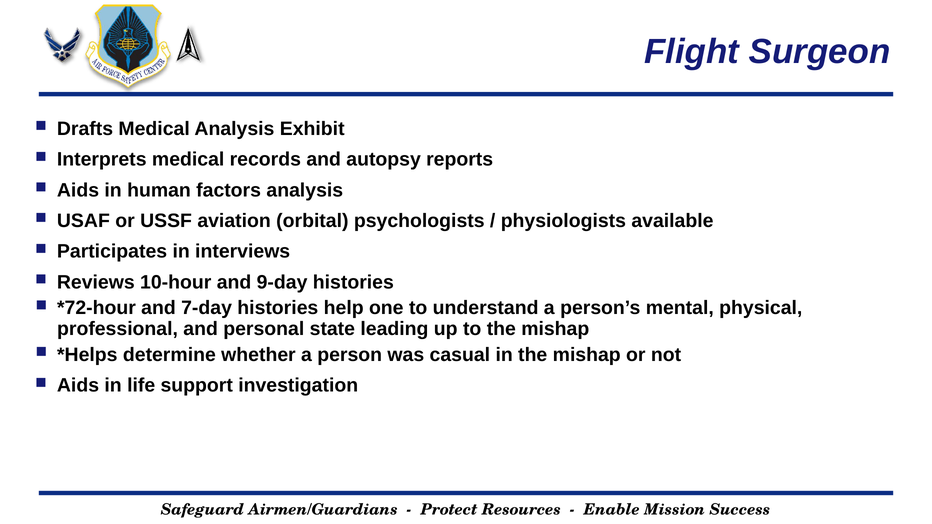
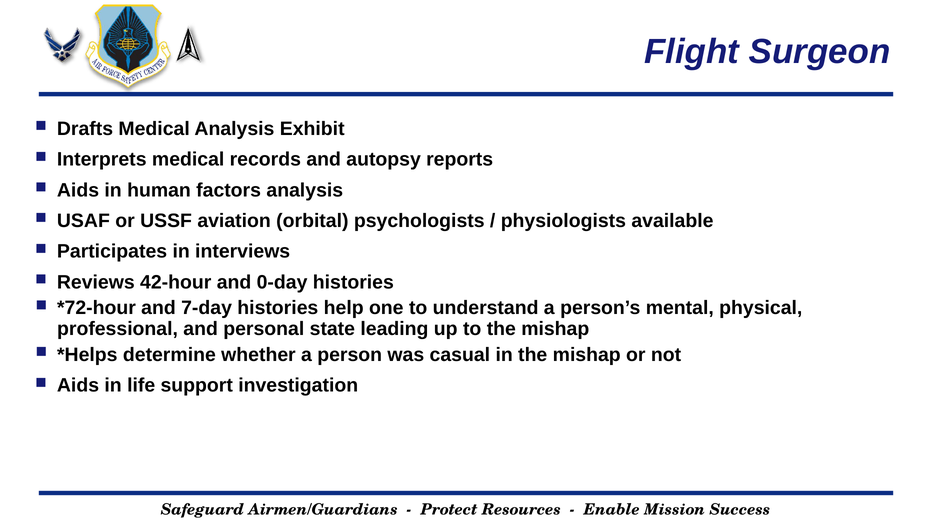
10-hour: 10-hour -> 42-hour (176, 282)
9-day: 9-day -> 0-day (282, 282)
